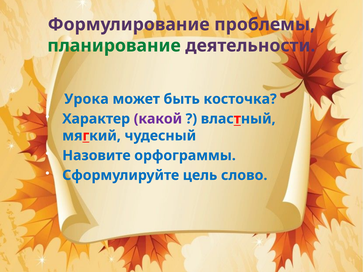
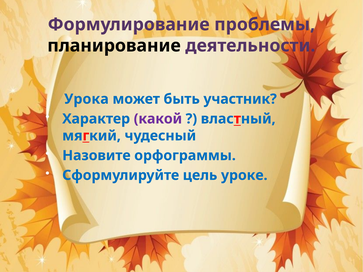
планирование colour: green -> black (114, 46)
косточка: косточка -> участник (240, 99)
слово: слово -> уроке (244, 175)
